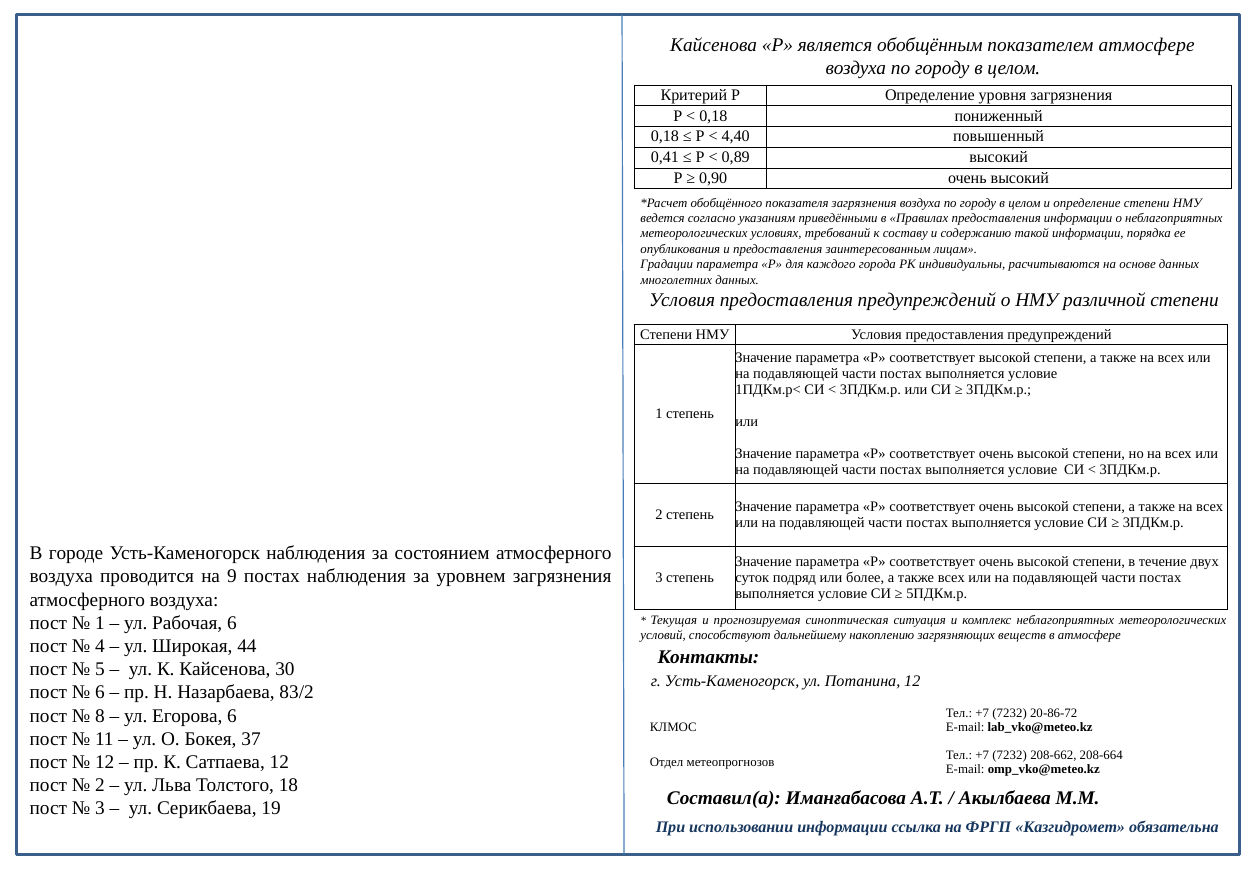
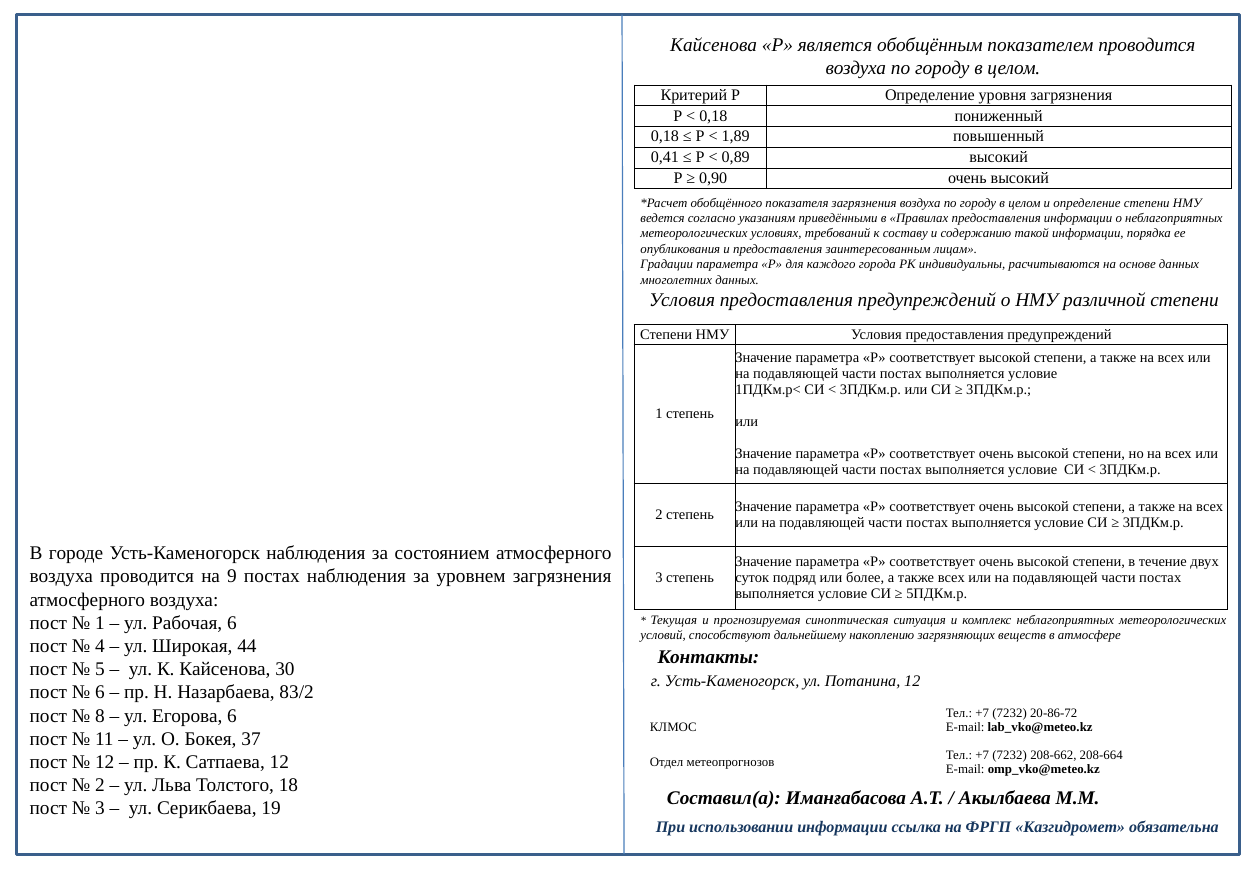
показателем атмосфере: атмосфере -> проводится (1147, 45)
4,40: 4,40 -> 1,89 (736, 137)
